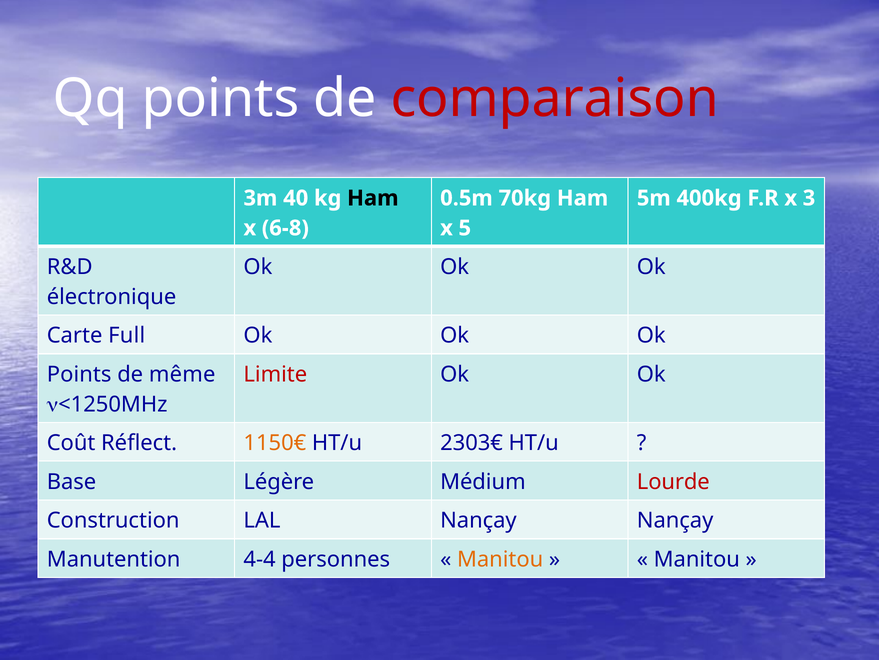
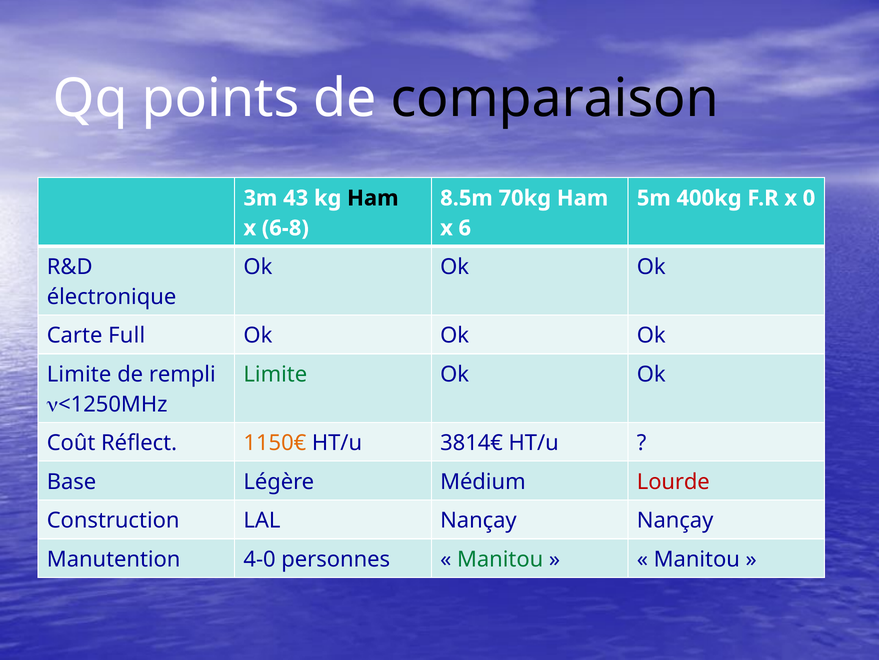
comparaison colour: red -> black (555, 98)
40: 40 -> 43 (296, 198)
0.5m: 0.5m -> 8.5m (466, 198)
3: 3 -> 0 (809, 198)
5: 5 -> 6 (465, 228)
Points: Points -> Limite (79, 374)
même: même -> rempli (182, 374)
Limite colour: red -> green (275, 374)
2303€: 2303€ -> 3814€ (472, 443)
4-4: 4-4 -> 4-0 (260, 559)
Manitou colour: orange -> green (500, 559)
